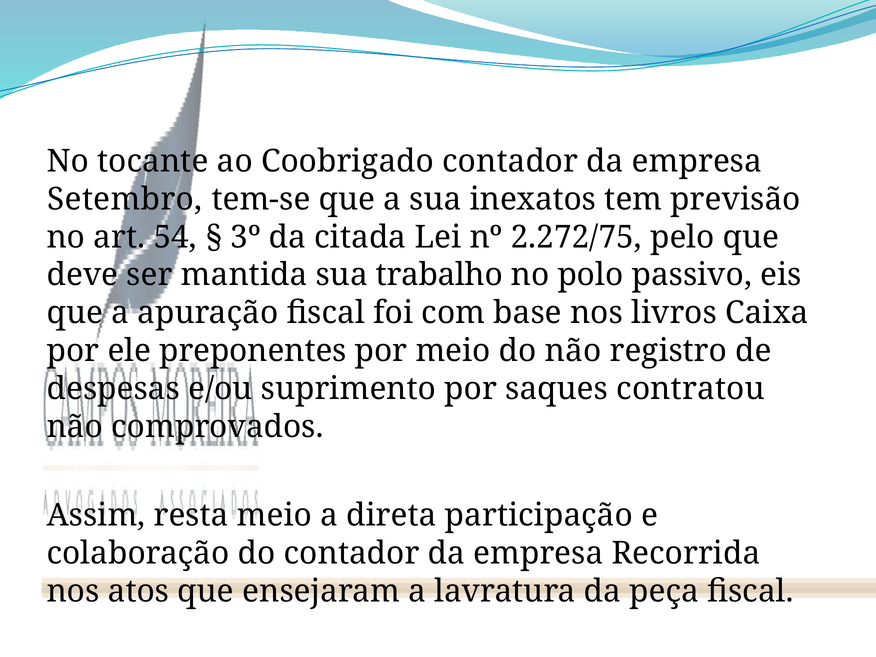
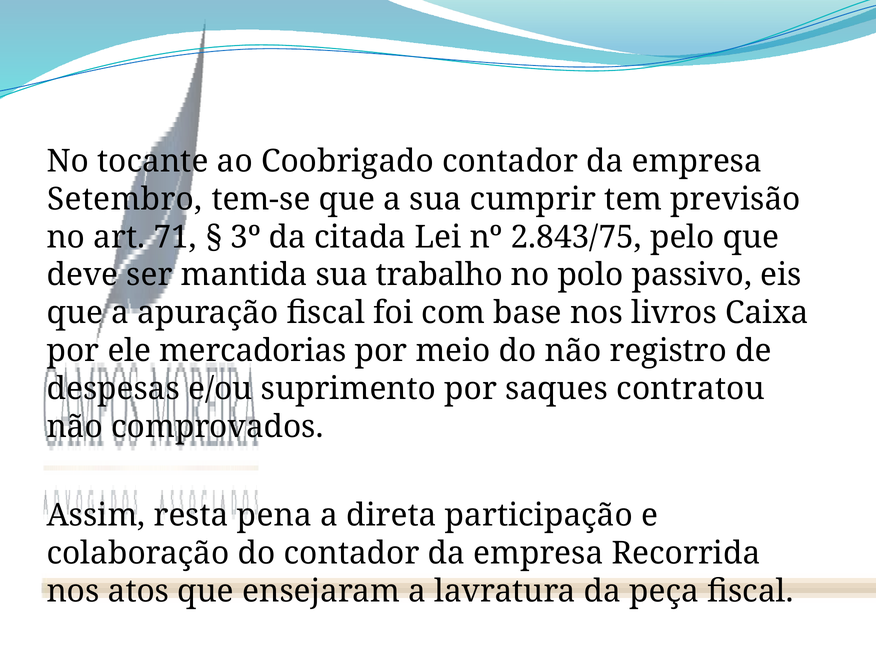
inexatos: inexatos -> cumprir (533, 199)
54: 54 -> 71 (175, 237)
2.272/75: 2.272/75 -> 2.843/75 (576, 237)
preponentes: preponentes -> mercadorias (253, 351)
resta meio: meio -> pena (274, 515)
